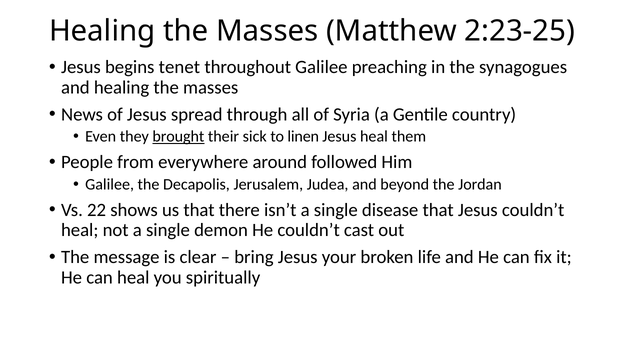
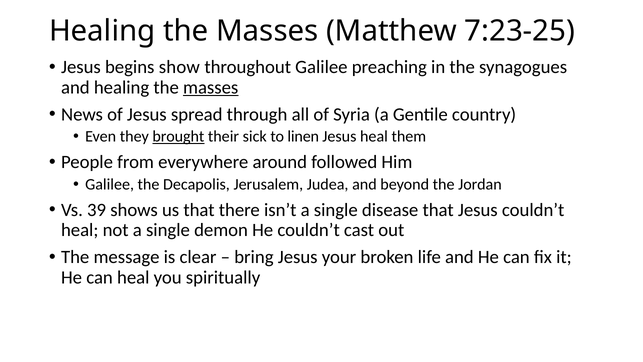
2:23-25: 2:23-25 -> 7:23-25 (520, 31)
tenet: tenet -> show (179, 67)
masses underline: none -> present (211, 87)
22: 22 -> 39 (97, 210)
